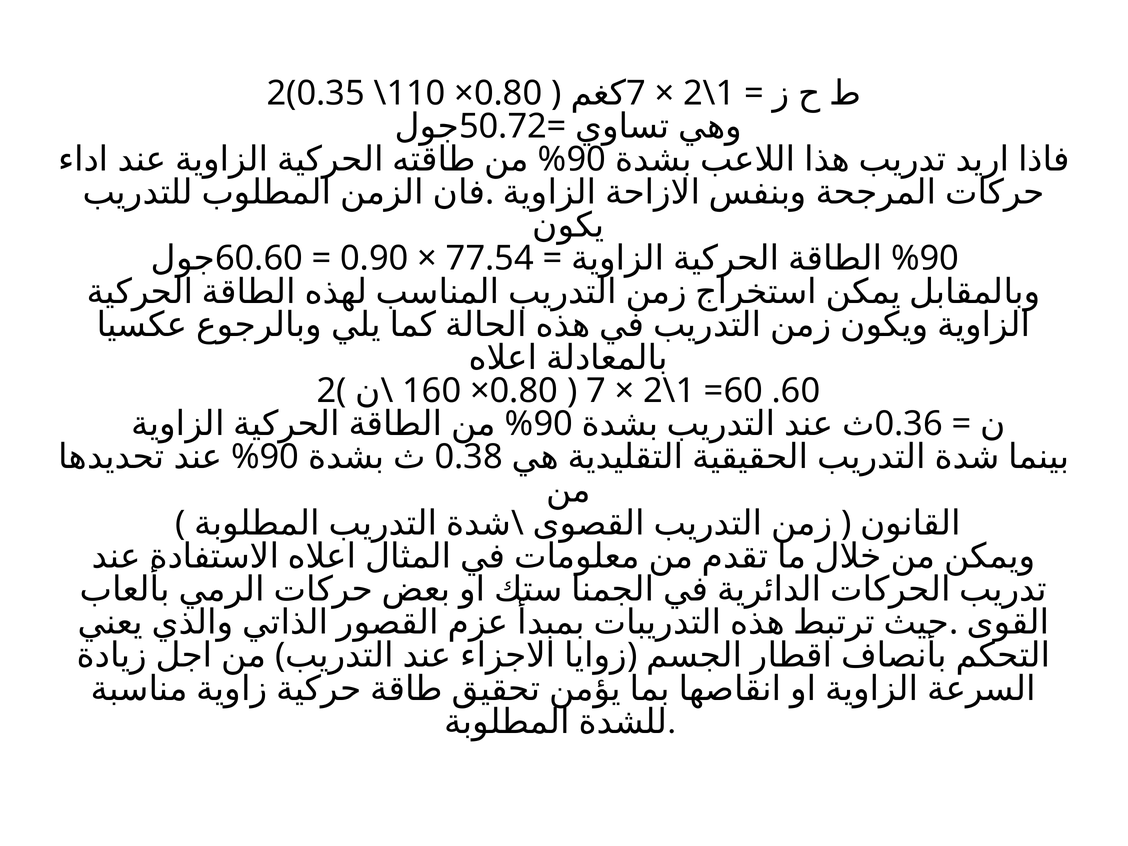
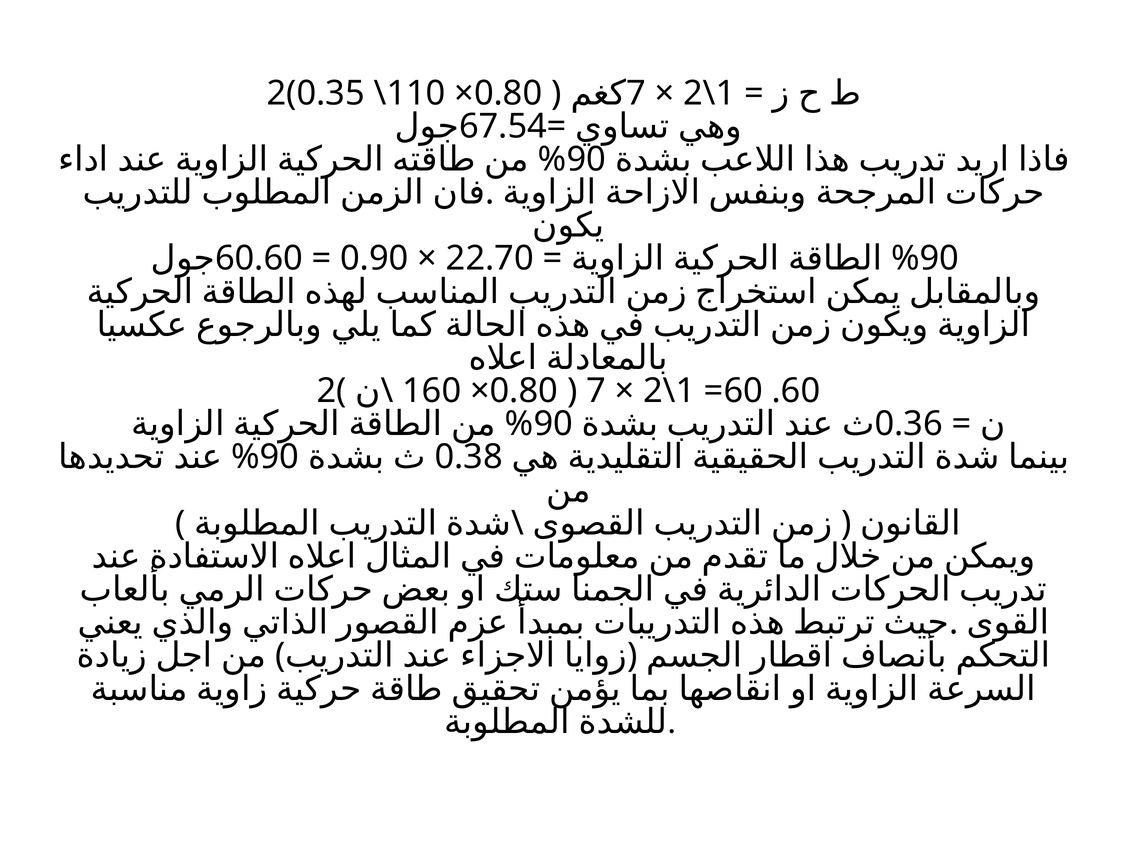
50.72: 50.72 -> 67.54 (503, 126)
77.54: 77.54 -> 22.70 (490, 259)
